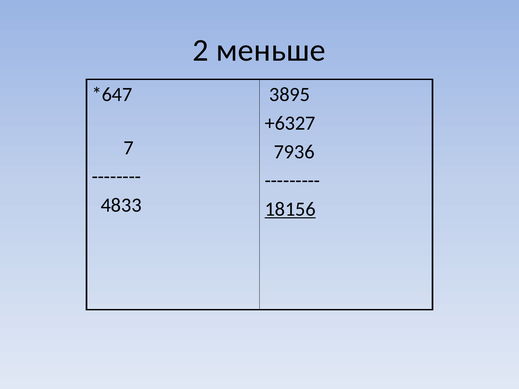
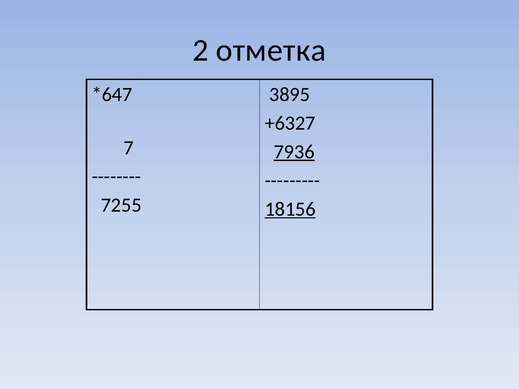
меньше: меньше -> отметка (271, 50)
7936 underline: none -> present (294, 152)
4833: 4833 -> 7255 (121, 205)
